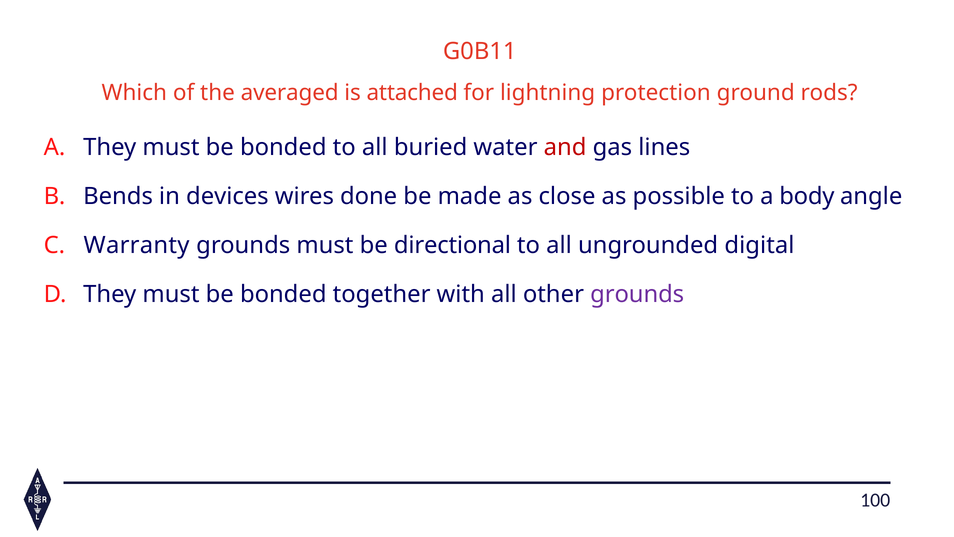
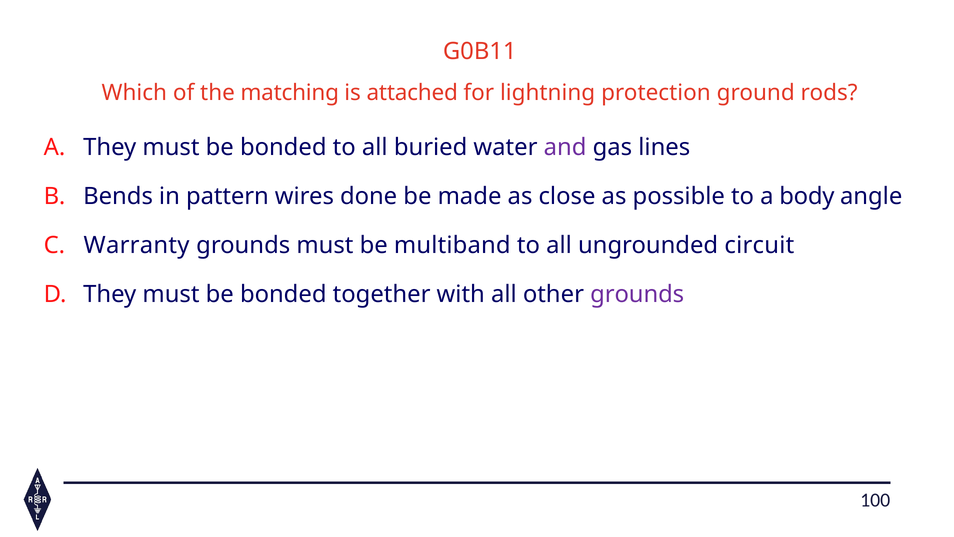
averaged: averaged -> matching (290, 93)
and colour: red -> purple (565, 148)
devices: devices -> pattern (227, 196)
directional: directional -> multiband (452, 245)
digital: digital -> circuit (759, 245)
